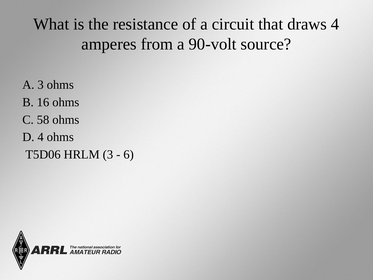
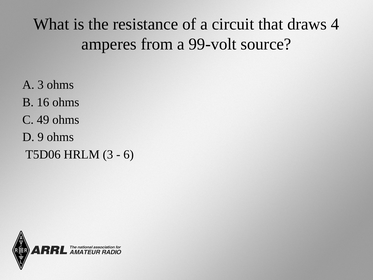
90-volt: 90-volt -> 99-volt (213, 44)
58: 58 -> 49 (43, 120)
D 4: 4 -> 9 (41, 137)
